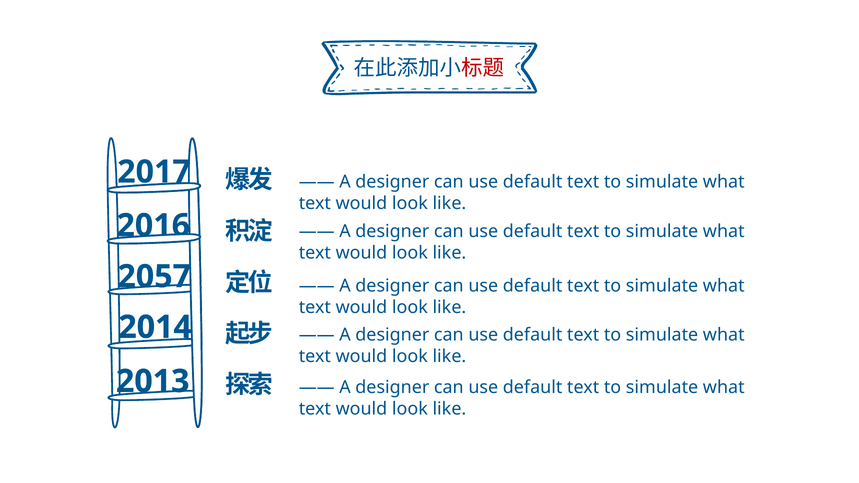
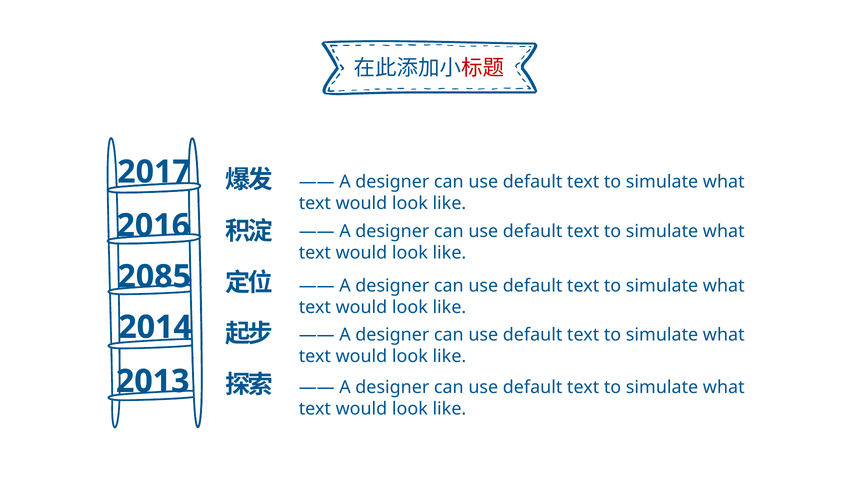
2057: 2057 -> 2085 (154, 277)
